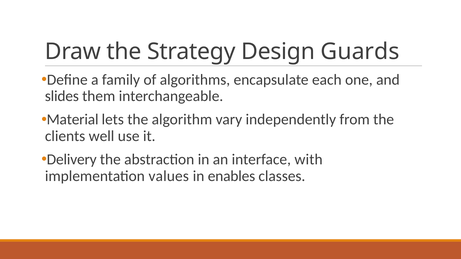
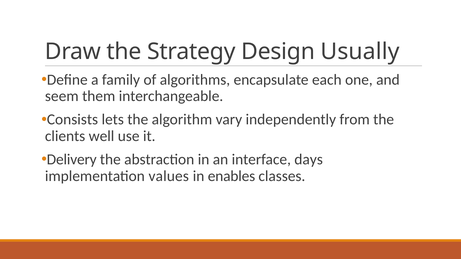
Guards: Guards -> Usually (360, 52)
slides: slides -> seem (62, 96)
Material: Material -> Consists (72, 120)
with: with -> days (309, 160)
